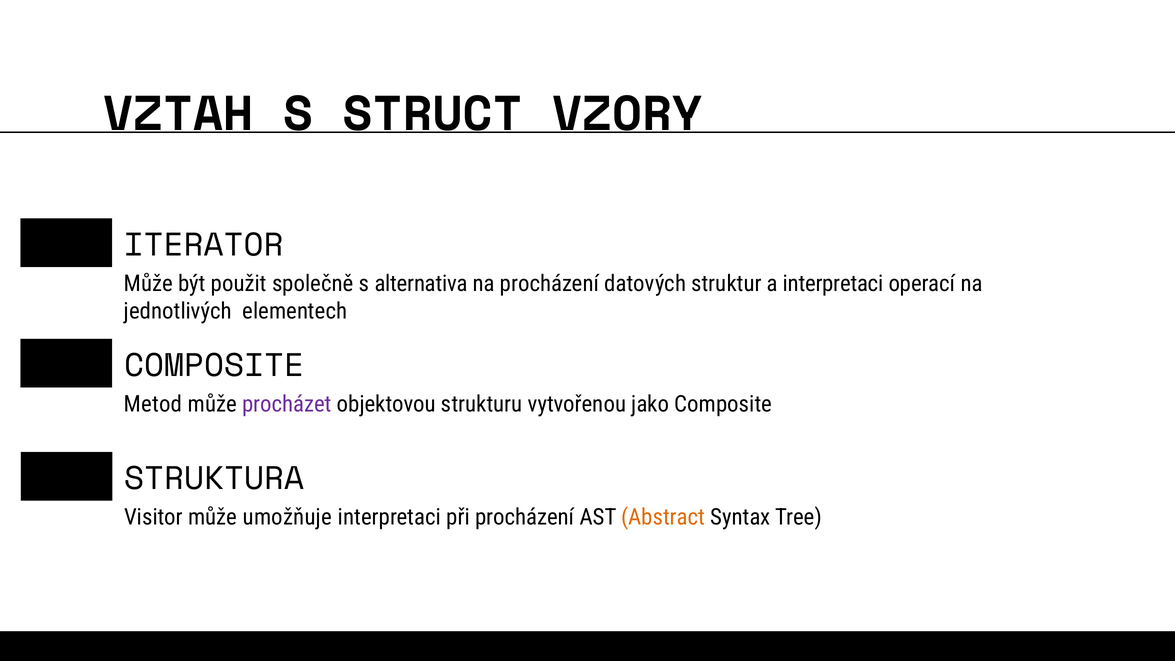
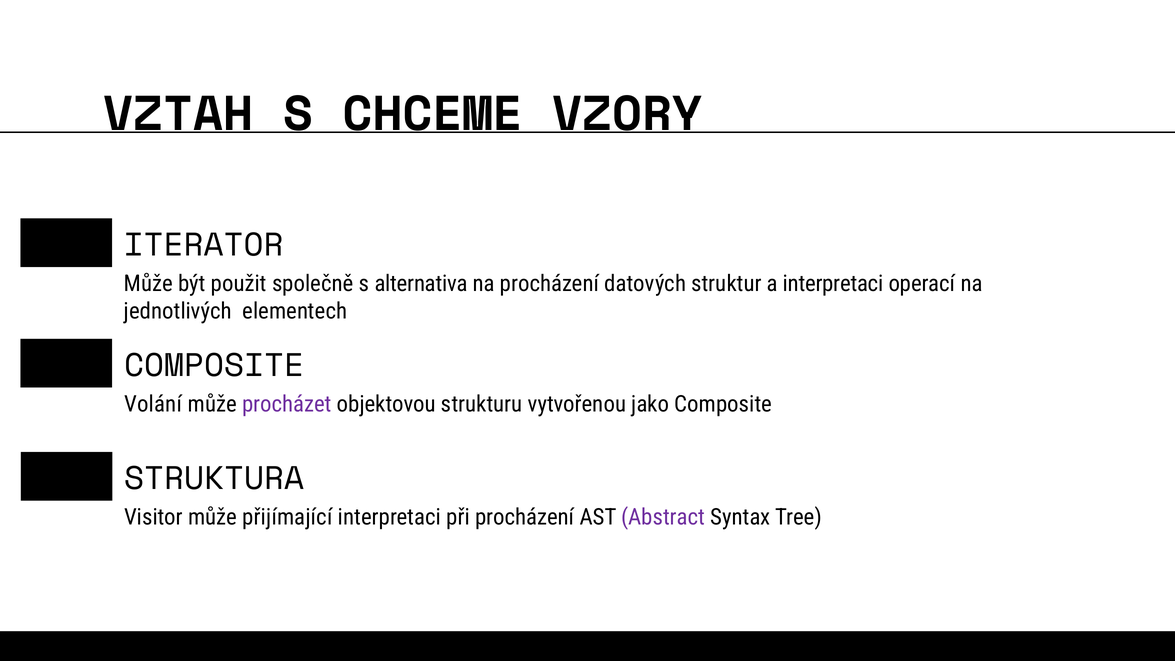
STRUCT: STRUCT -> CHCEME (433, 114)
Metod: Metod -> Volání (153, 404)
umožňuje: umožňuje -> přijímající (287, 517)
Abstract colour: orange -> purple (663, 517)
